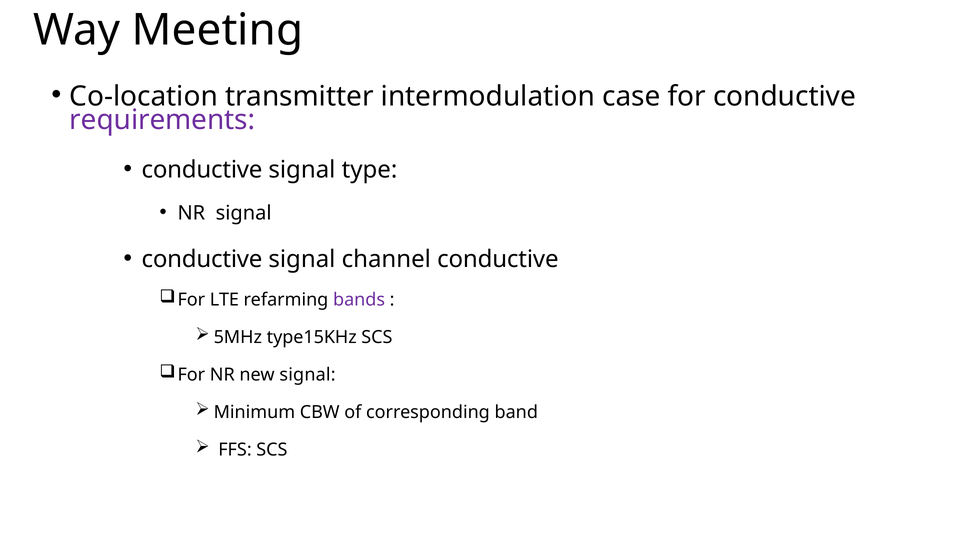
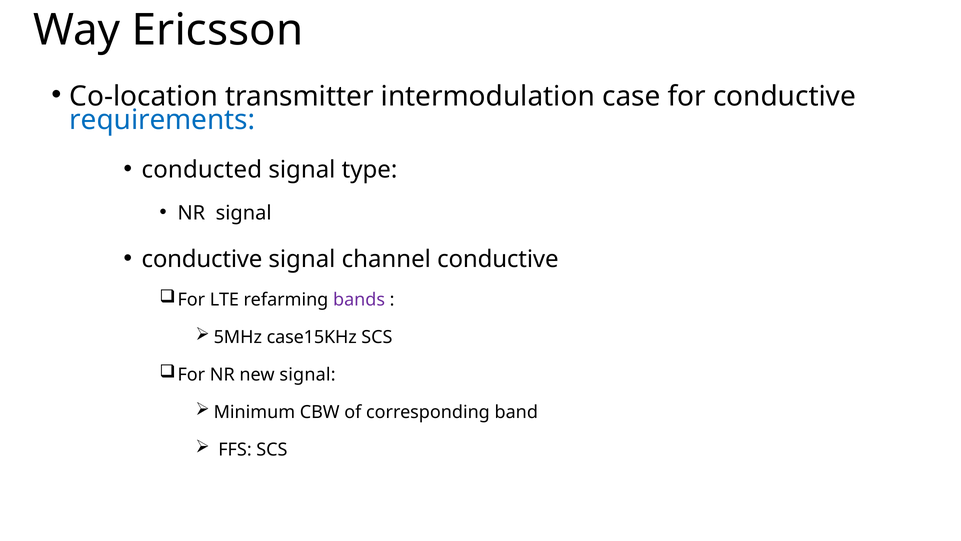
Meeting: Meeting -> Ericsson (217, 30)
requirements colour: purple -> blue (162, 120)
conductive: conductive -> conducted (202, 170)
type15KHz: type15KHz -> case15KHz (312, 337)
